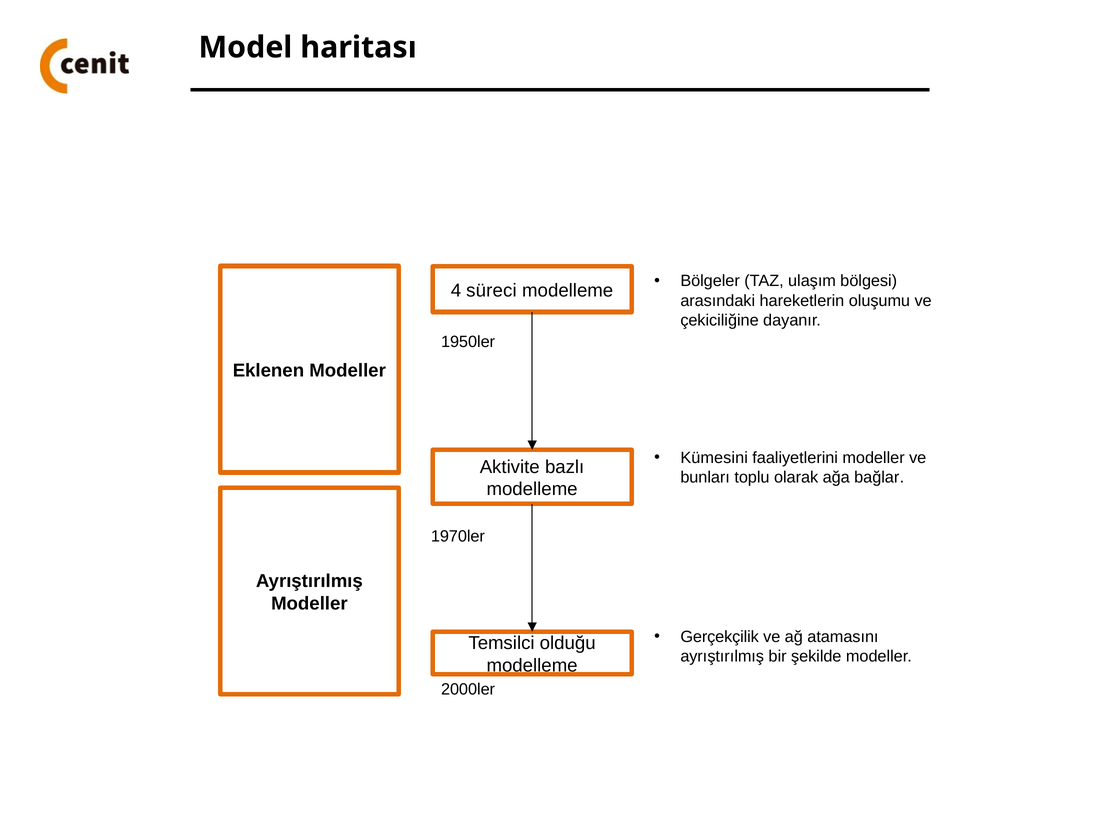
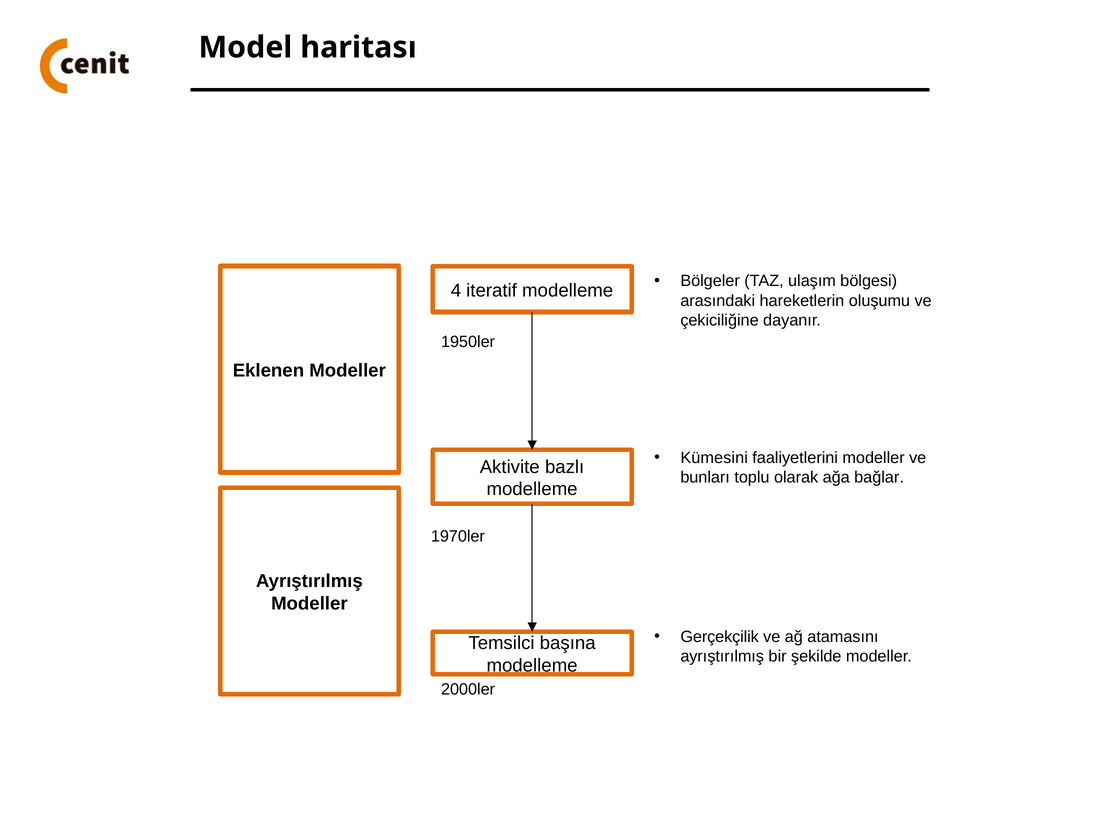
süreci: süreci -> iteratif (492, 291)
olduğu: olduğu -> başına (568, 643)
